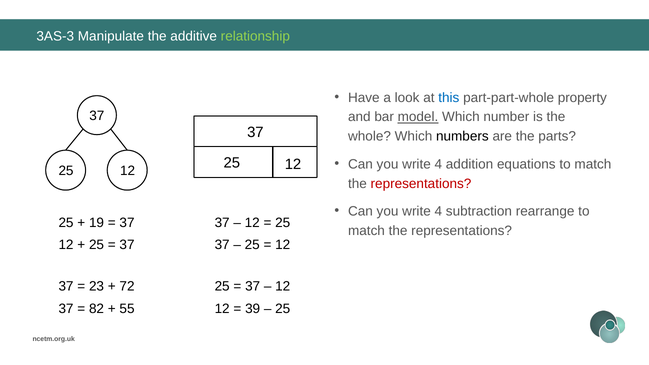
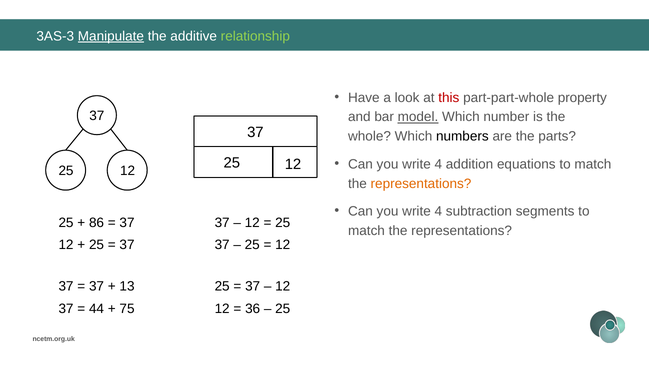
Manipulate underline: none -> present (111, 36)
this colour: blue -> red (449, 98)
representations colour: red -> orange (421, 184)
rearrange: rearrange -> segments (545, 211)
19: 19 -> 86 (97, 223)
23: 23 -> 37 (97, 286)
72: 72 -> 13 (127, 286)
82: 82 -> 44 (97, 309)
55: 55 -> 75 (127, 309)
39: 39 -> 36 (253, 309)
